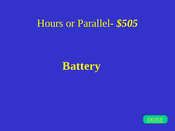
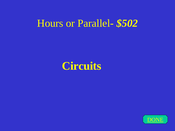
$505: $505 -> $502 (127, 23)
Battery: Battery -> Circuits (82, 66)
